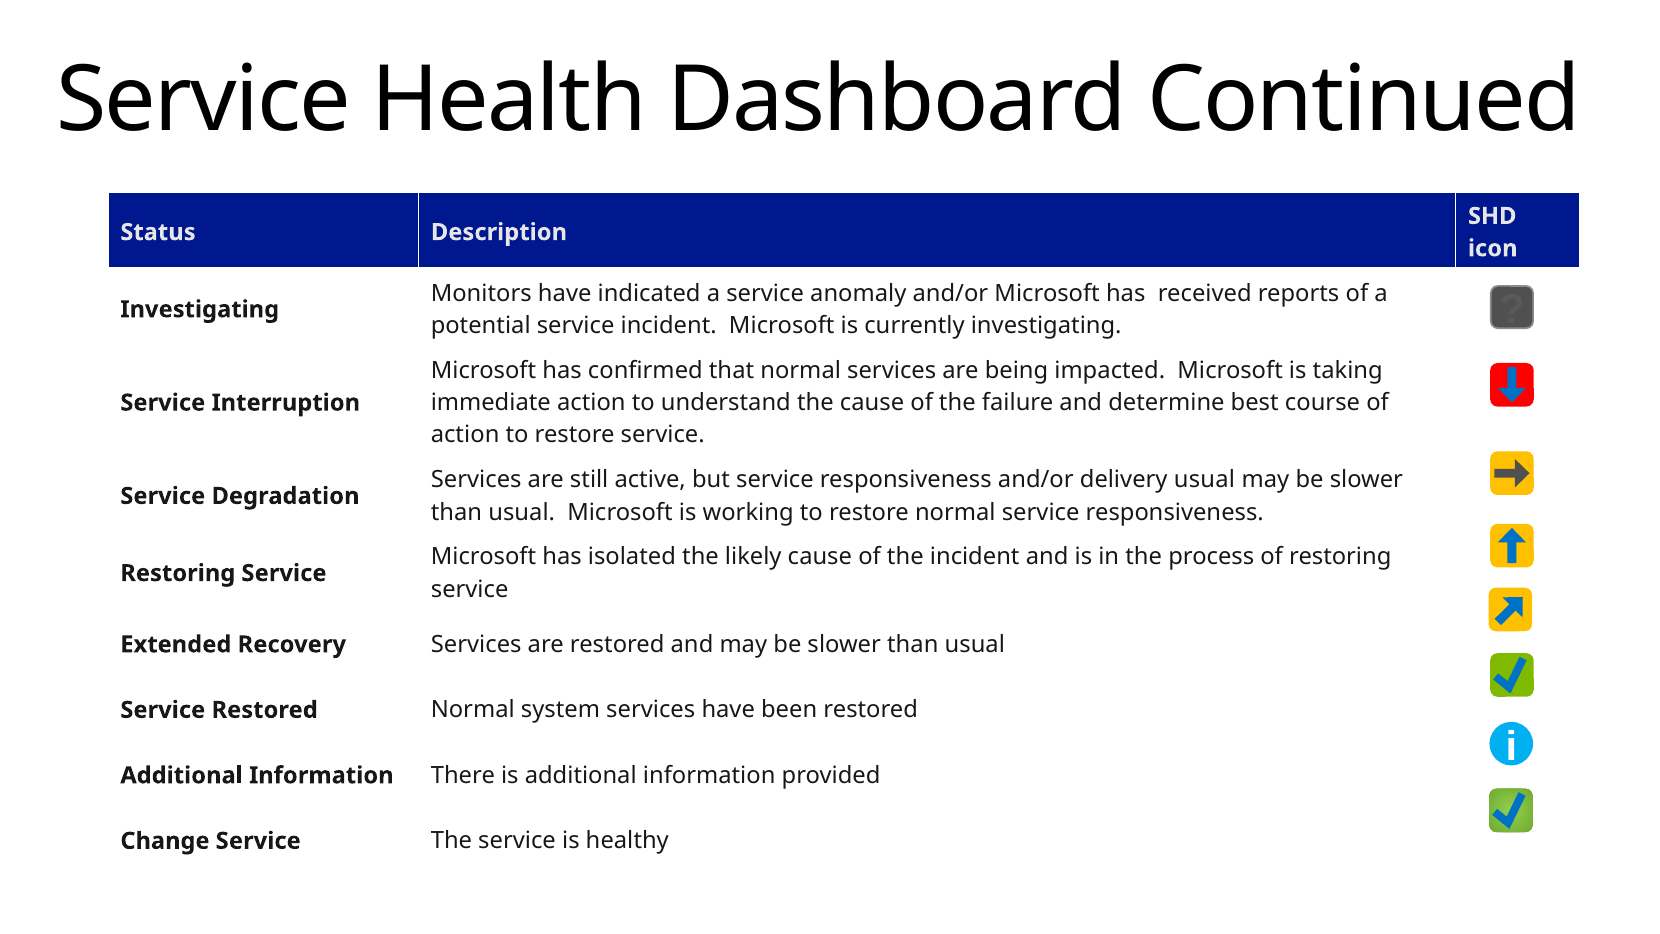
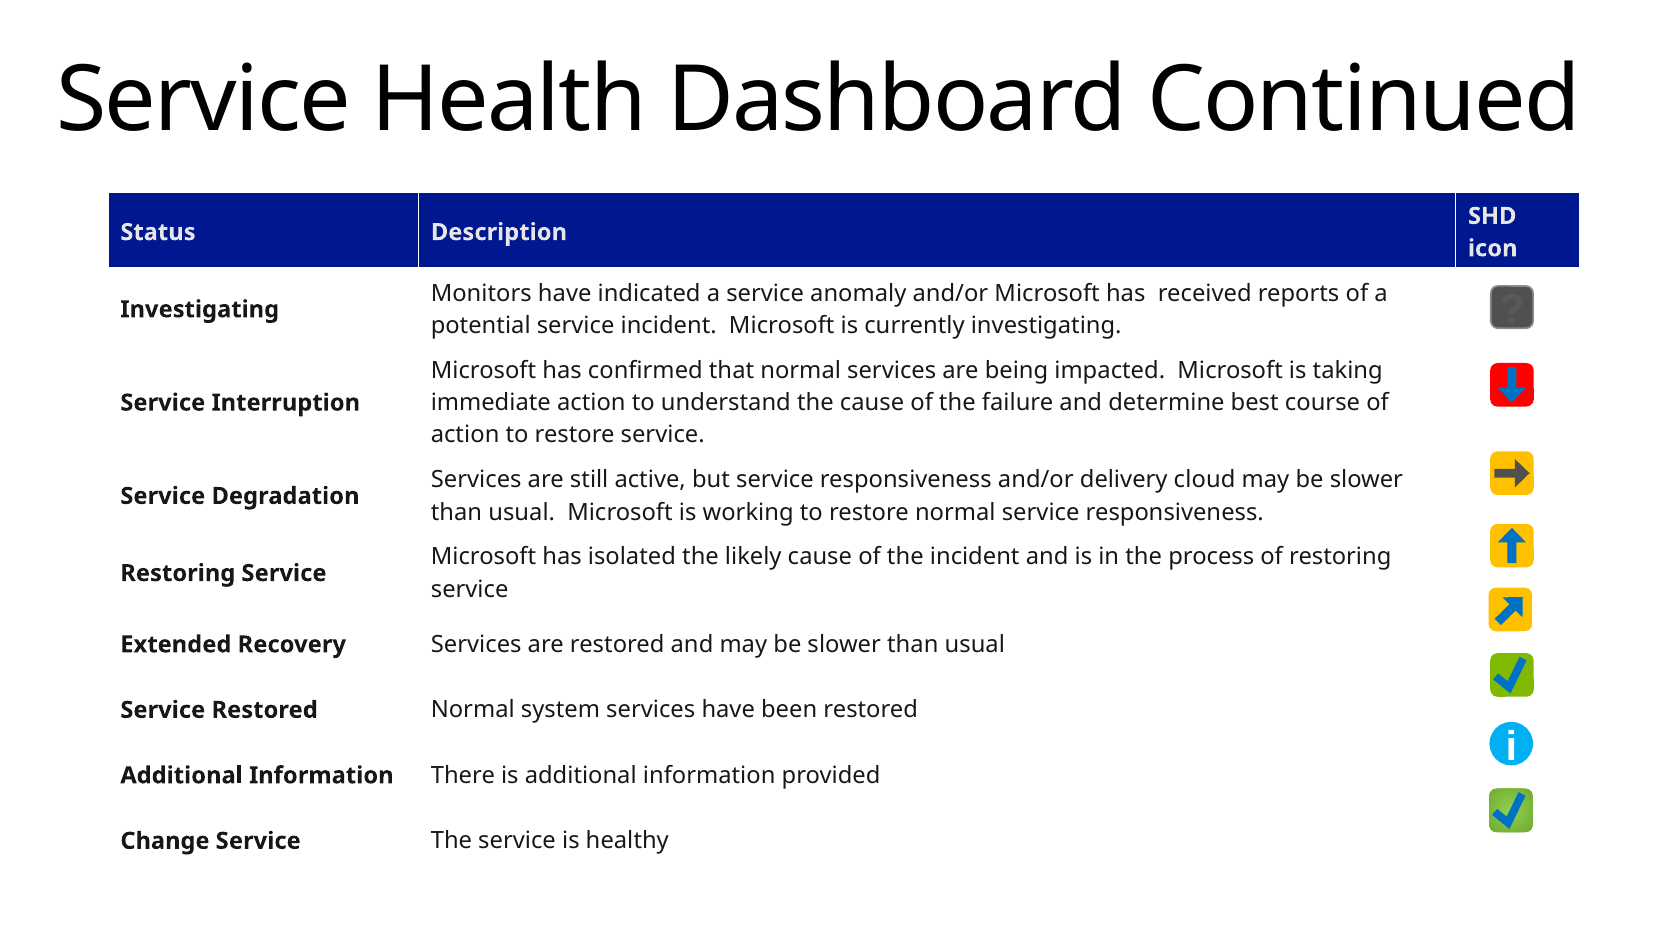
delivery usual: usual -> cloud (1205, 480)
